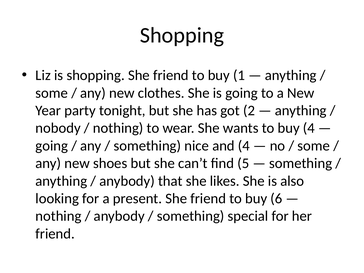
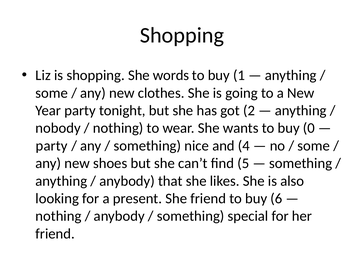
shopping She friend: friend -> words (171, 75)
buy 4: 4 -> 0 (309, 128)
going: going -> party (52, 146)
